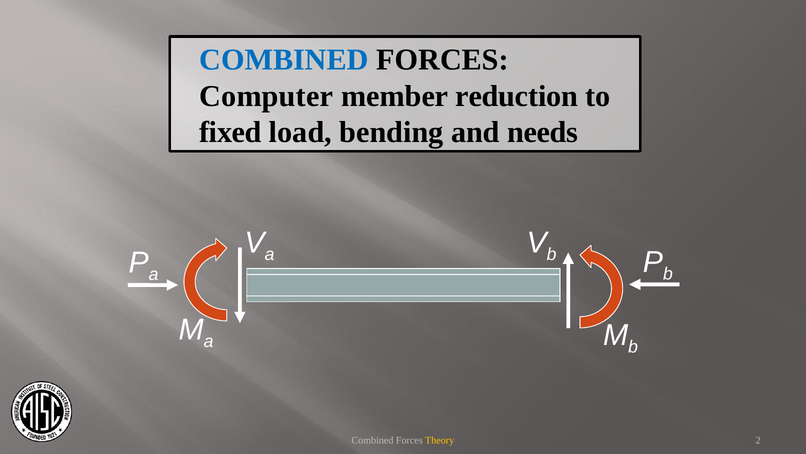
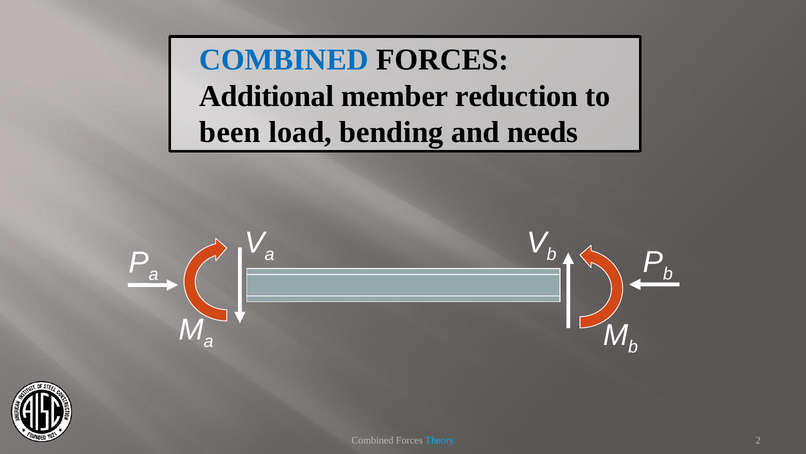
Computer: Computer -> Additional (266, 96)
fixed: fixed -> been (230, 132)
Theory colour: yellow -> light blue (440, 440)
